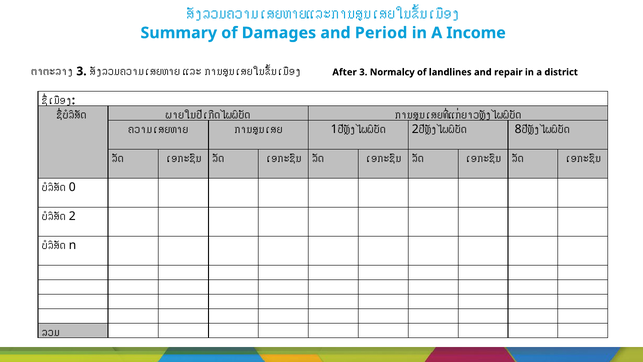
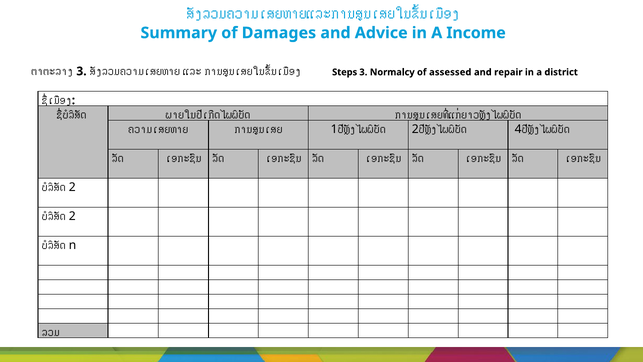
Period: Period -> Advice (381, 33)
After: After -> Steps (345, 72)
landlines: landlines -> assessed (450, 72)
8: 8 -> 4 (518, 129)
0: 0 -> 2 (72, 187)
